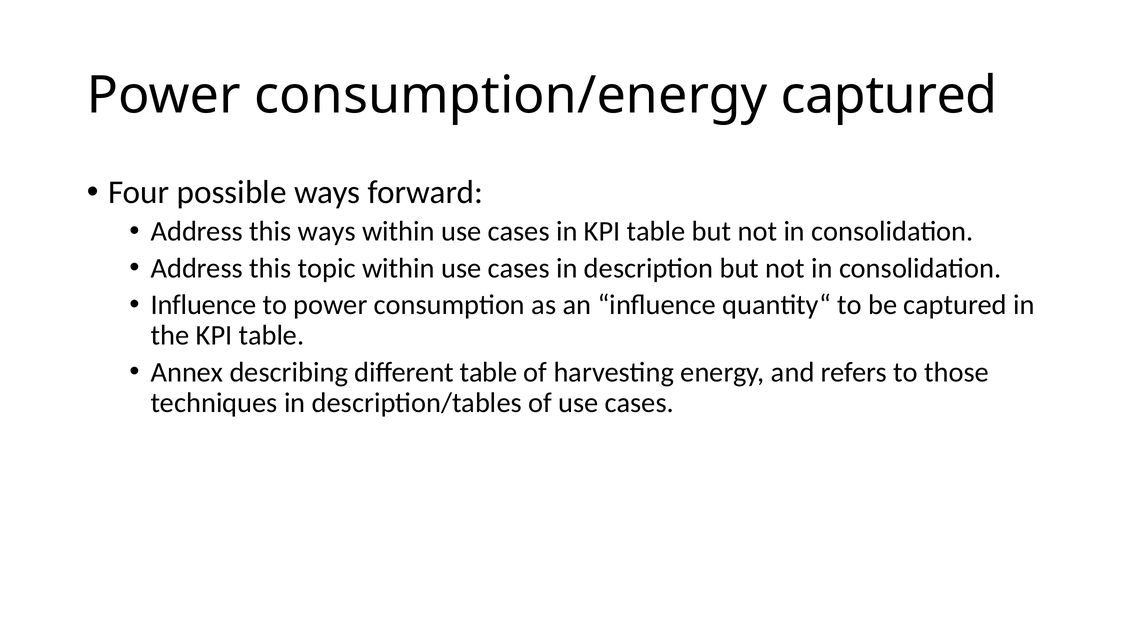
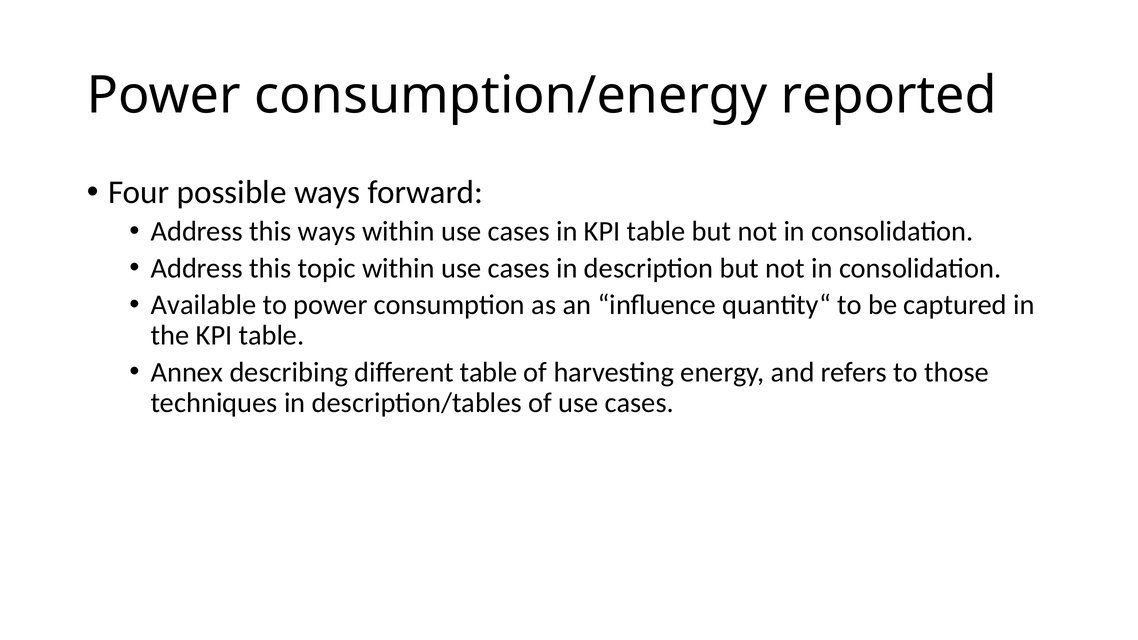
consumption/energy captured: captured -> reported (889, 96)
Influence: Influence -> Available (204, 305)
